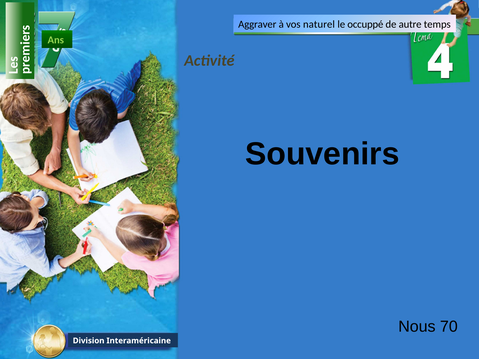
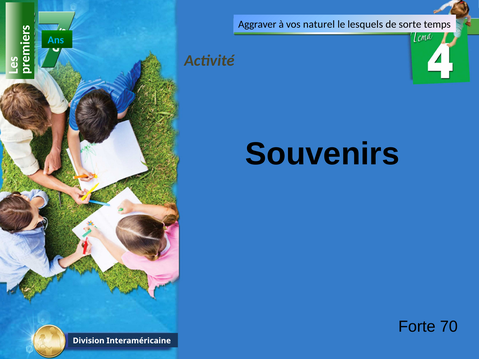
occuppé: occuppé -> lesquels (365, 24)
autre: autre -> sorte (410, 24)
Ans colour: light green -> light blue (56, 40)
Nous: Nous -> Forte (417, 327)
